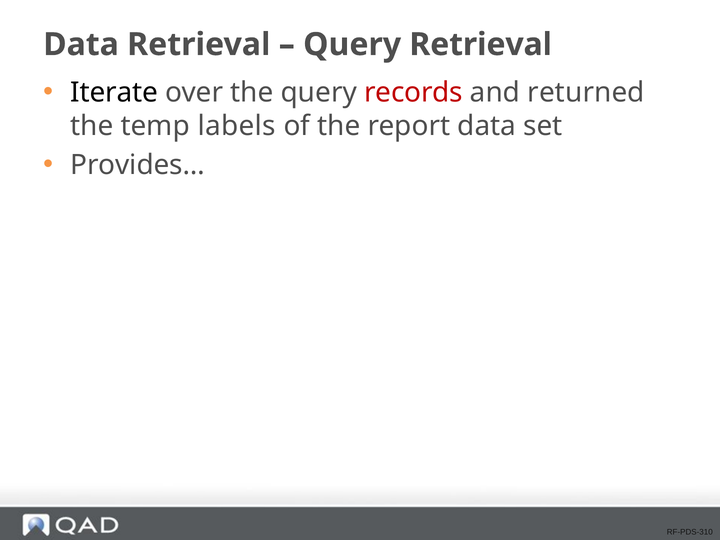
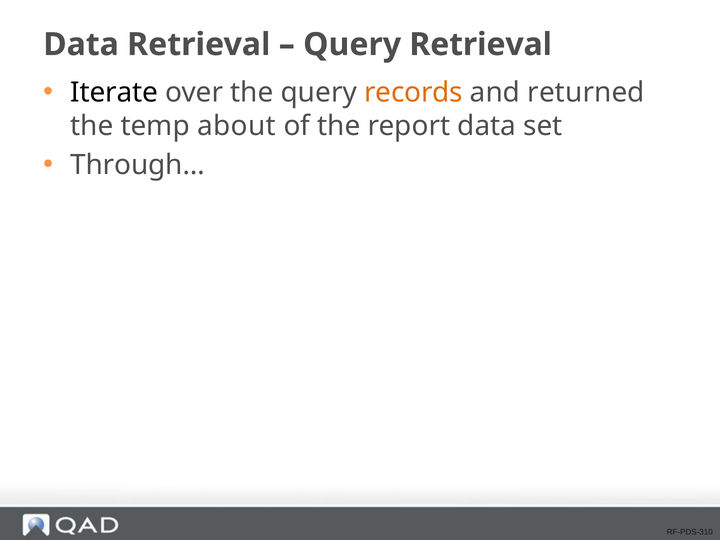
records colour: red -> orange (413, 93)
labels: labels -> about (237, 126)
Provides…: Provides… -> Through… (137, 165)
